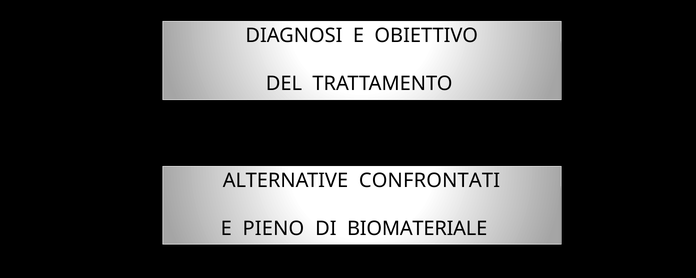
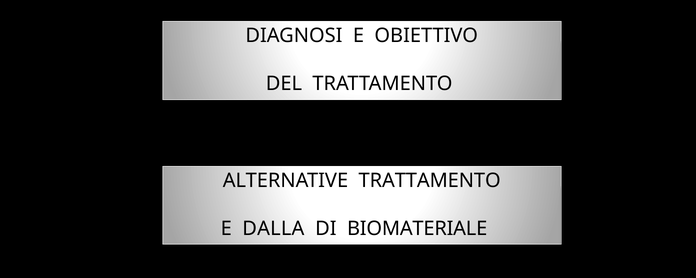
ALTERNATIVE CONFRONTATI: CONFRONTATI -> TRATTAMENTO (430, 181)
PIENO: PIENO -> DALLA (273, 229)
